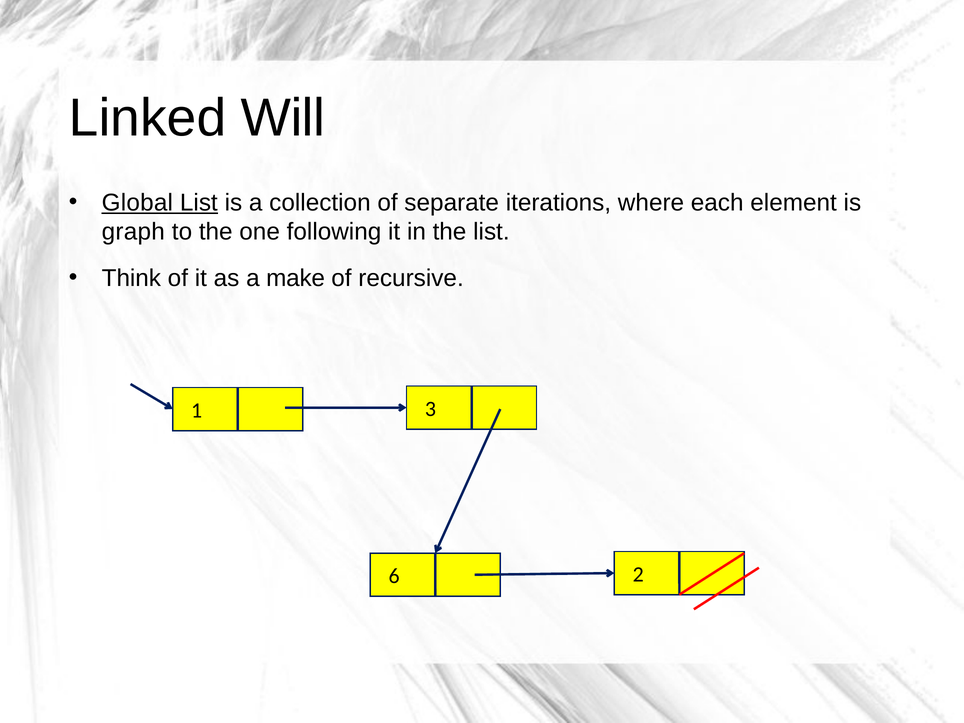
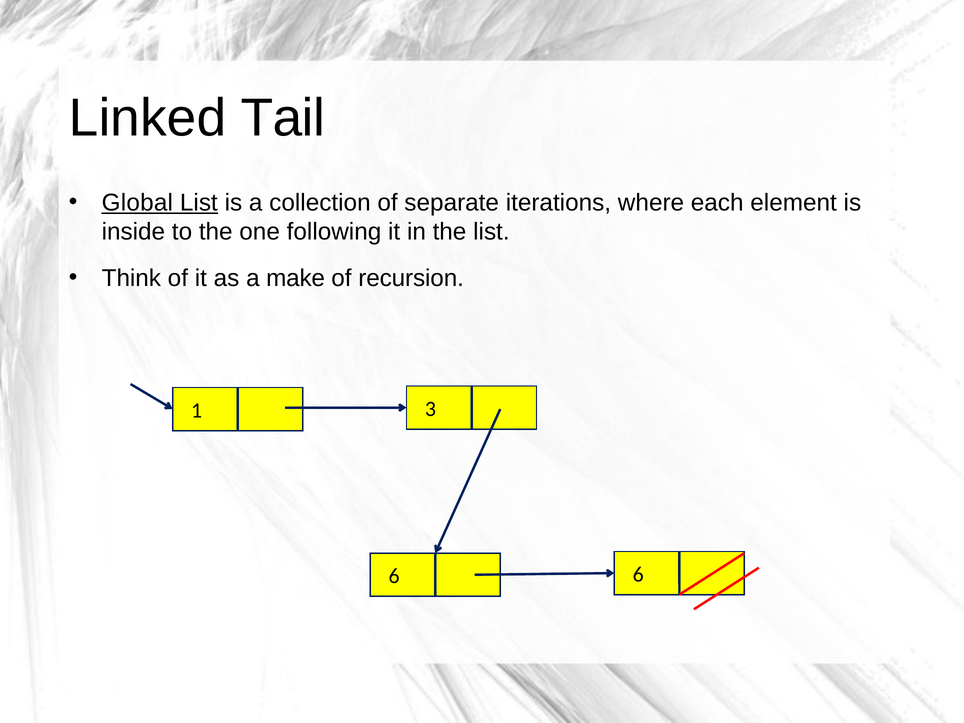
Will: Will -> Tail (283, 118)
graph: graph -> inside (133, 232)
recursive: recursive -> recursion (411, 278)
6 2: 2 -> 6 (638, 575)
